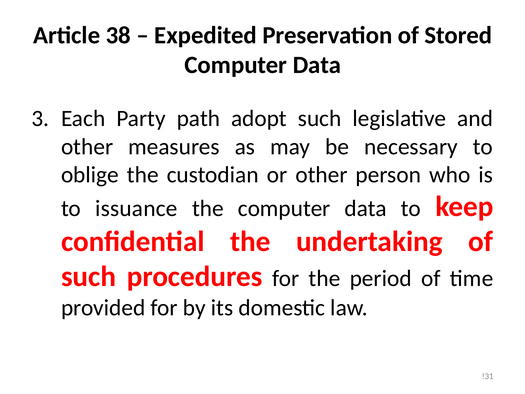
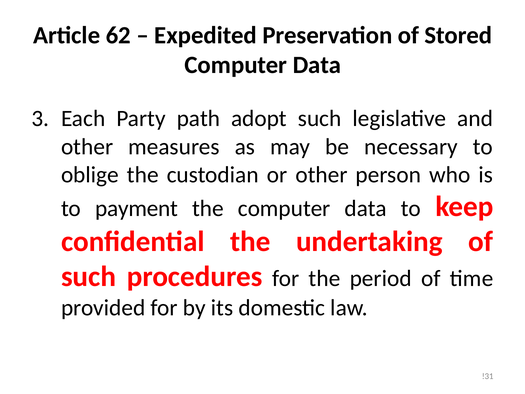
38: 38 -> 62 (118, 35)
issuance: issuance -> payment (137, 208)
